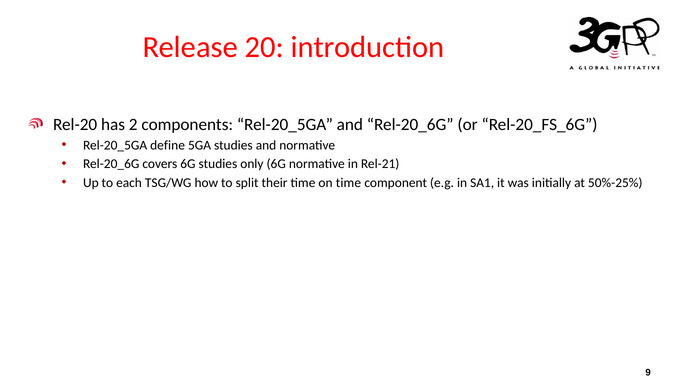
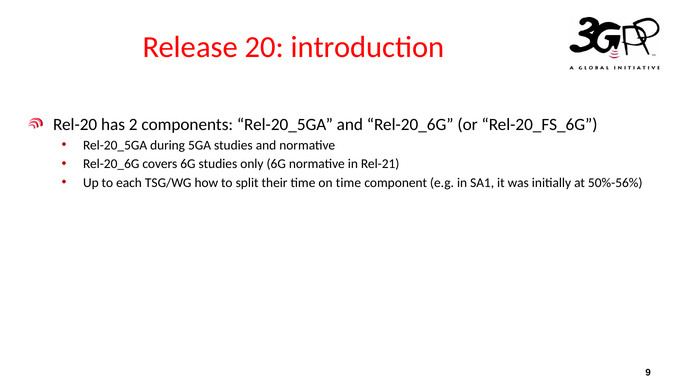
define: define -> during (168, 145)
50%-25%: 50%-25% -> 50%-56% (615, 183)
